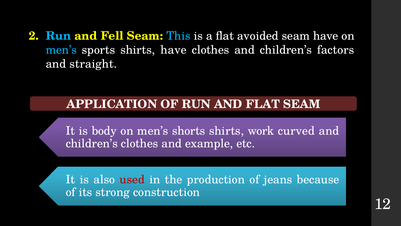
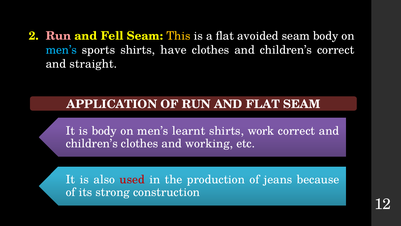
Run colour: light blue -> pink (59, 36)
This colour: light blue -> yellow (178, 36)
seam have: have -> body (326, 36)
children’s factors: factors -> correct (336, 50)
shorts: shorts -> learnt (189, 131)
work curved: curved -> correct (297, 131)
example: example -> working (209, 143)
